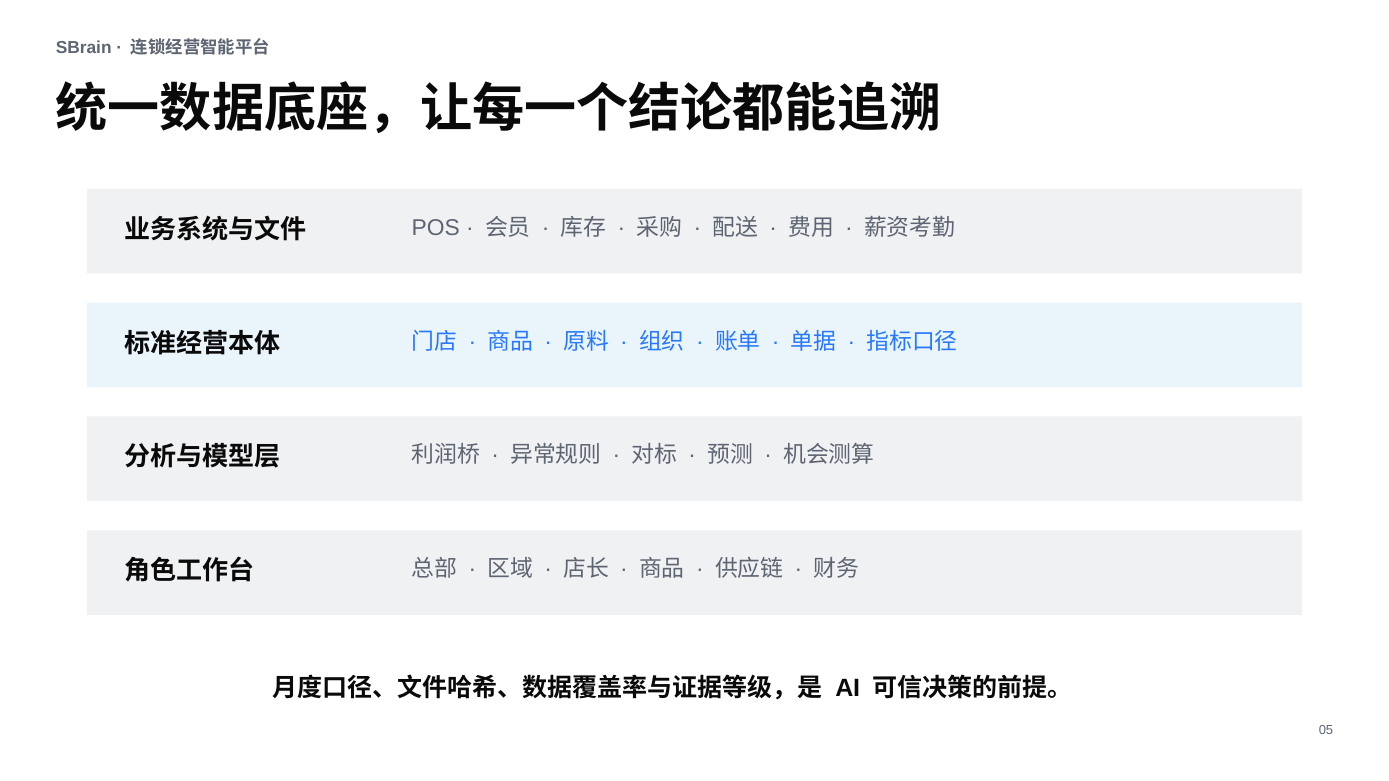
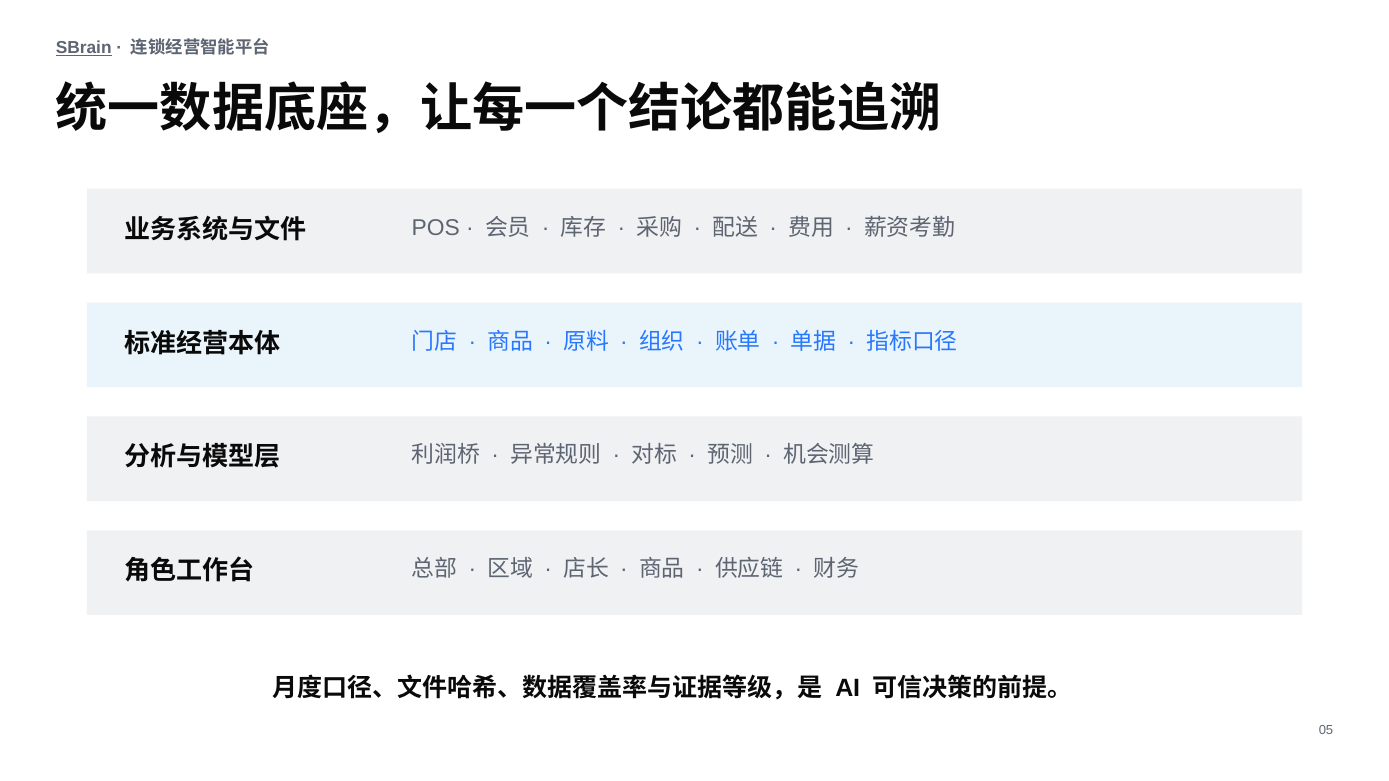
SBrain underline: none -> present (84, 48)
